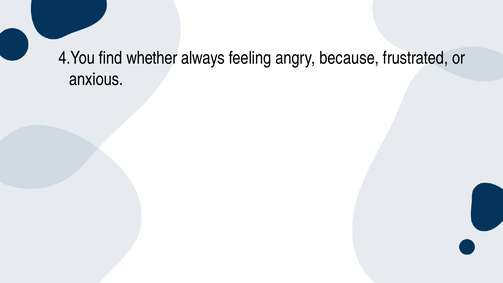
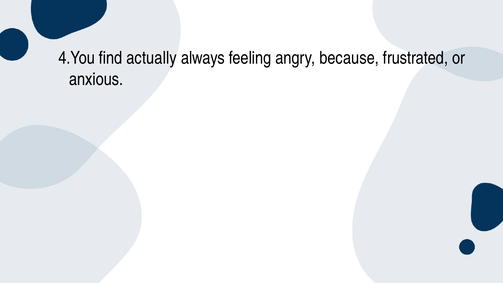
whether: whether -> actually (152, 58)
